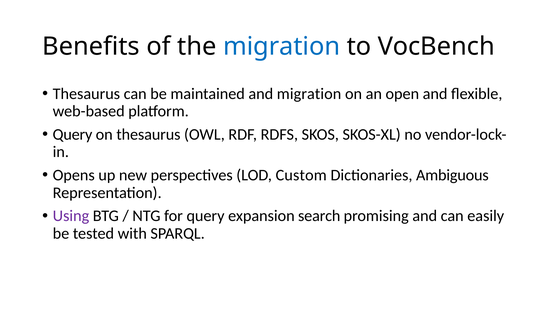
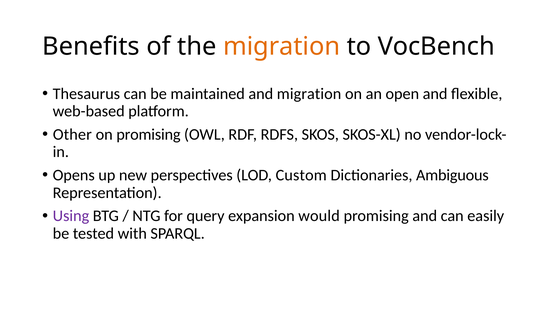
migration colour: blue -> orange (282, 47)
Query: Query -> Other (72, 135)
on thesaurus: thesaurus -> promising (148, 135)
search: search -> would (319, 216)
